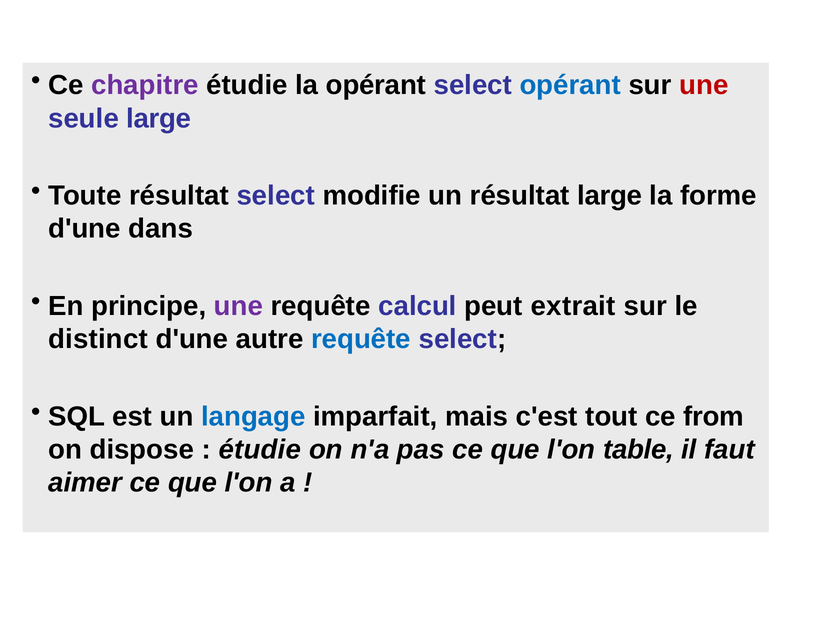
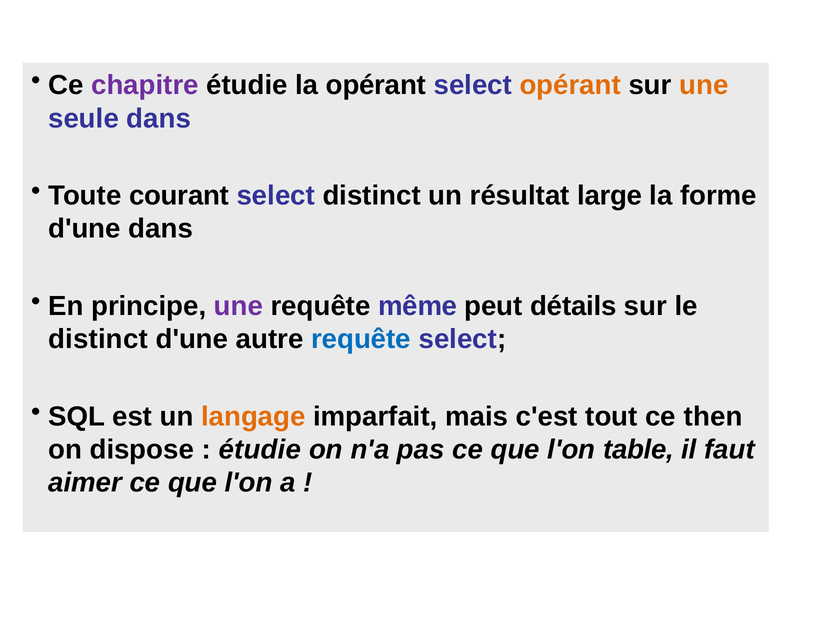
opérant colour: blue -> orange (570, 85)
une colour: red -> orange (704, 85)
seule large: large -> dans (159, 119)
Toute résultat: résultat -> courant (179, 196)
select modifie: modifie -> distinct (372, 196)
calcul: calcul -> même (418, 306)
extrait: extrait -> détails (573, 306)
langage colour: blue -> orange (253, 417)
from: from -> then (713, 417)
